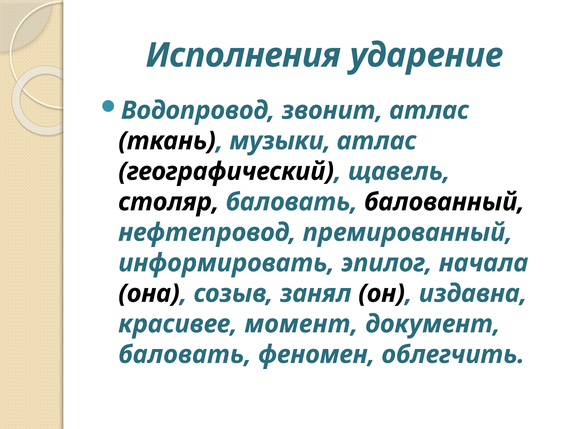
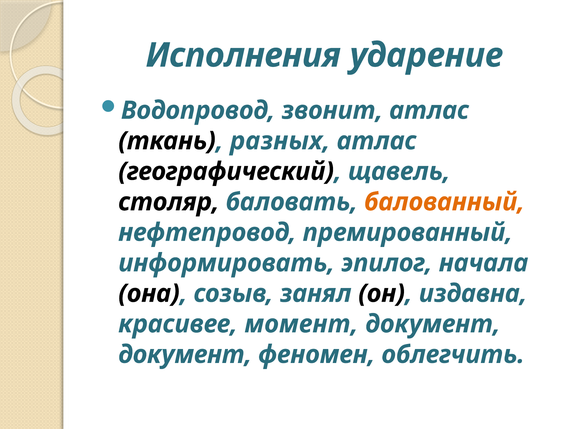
музыки: музыки -> разных (280, 141)
балованный colour: black -> orange (444, 202)
баловать: баловать -> документ (185, 355)
